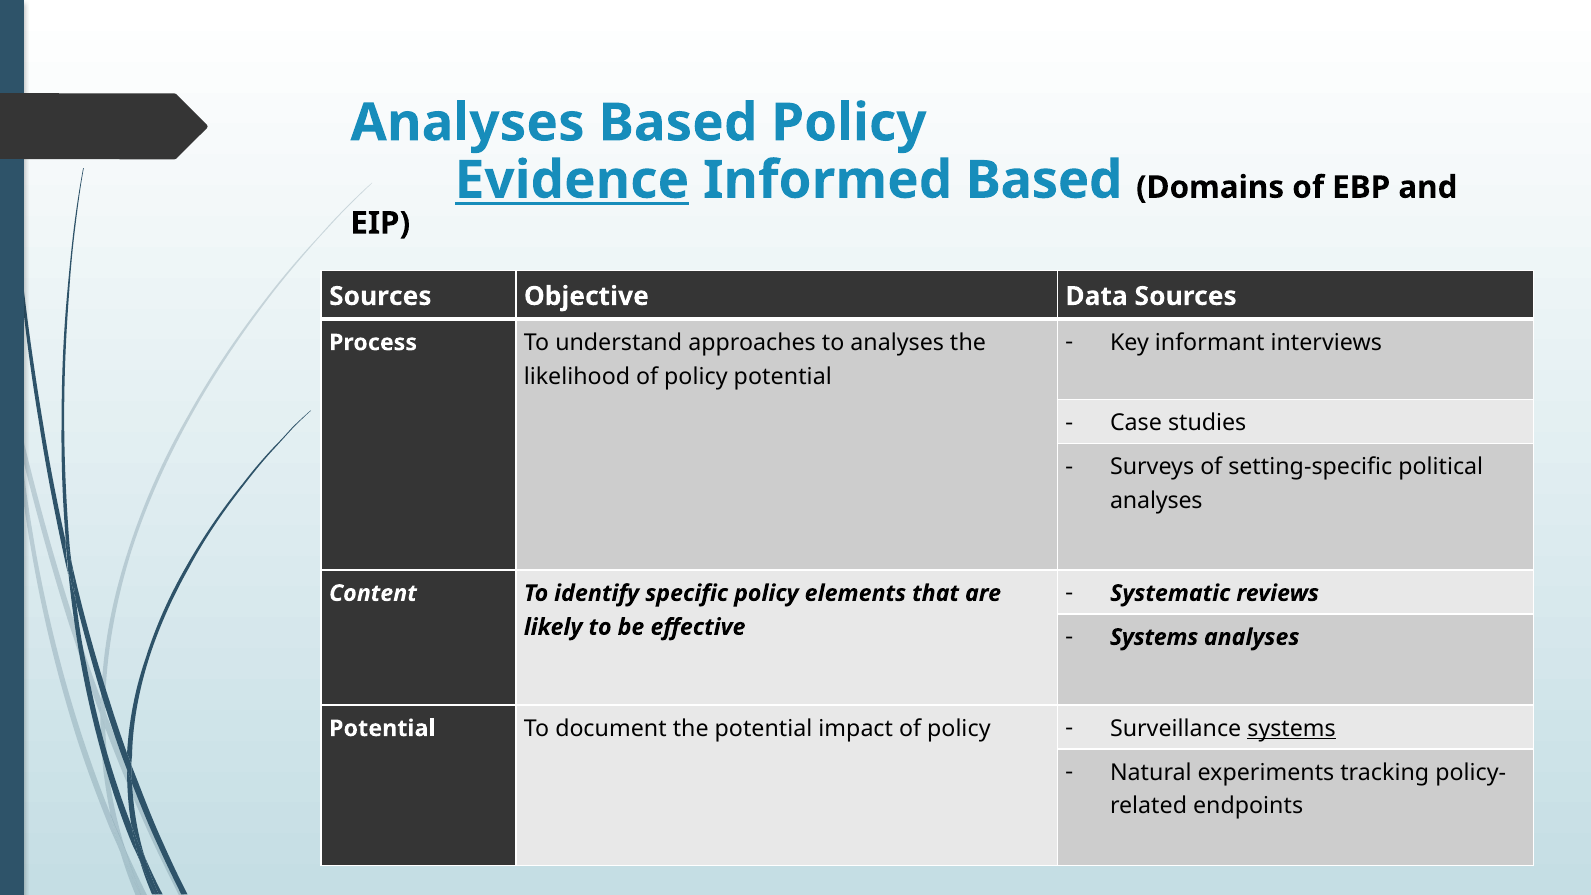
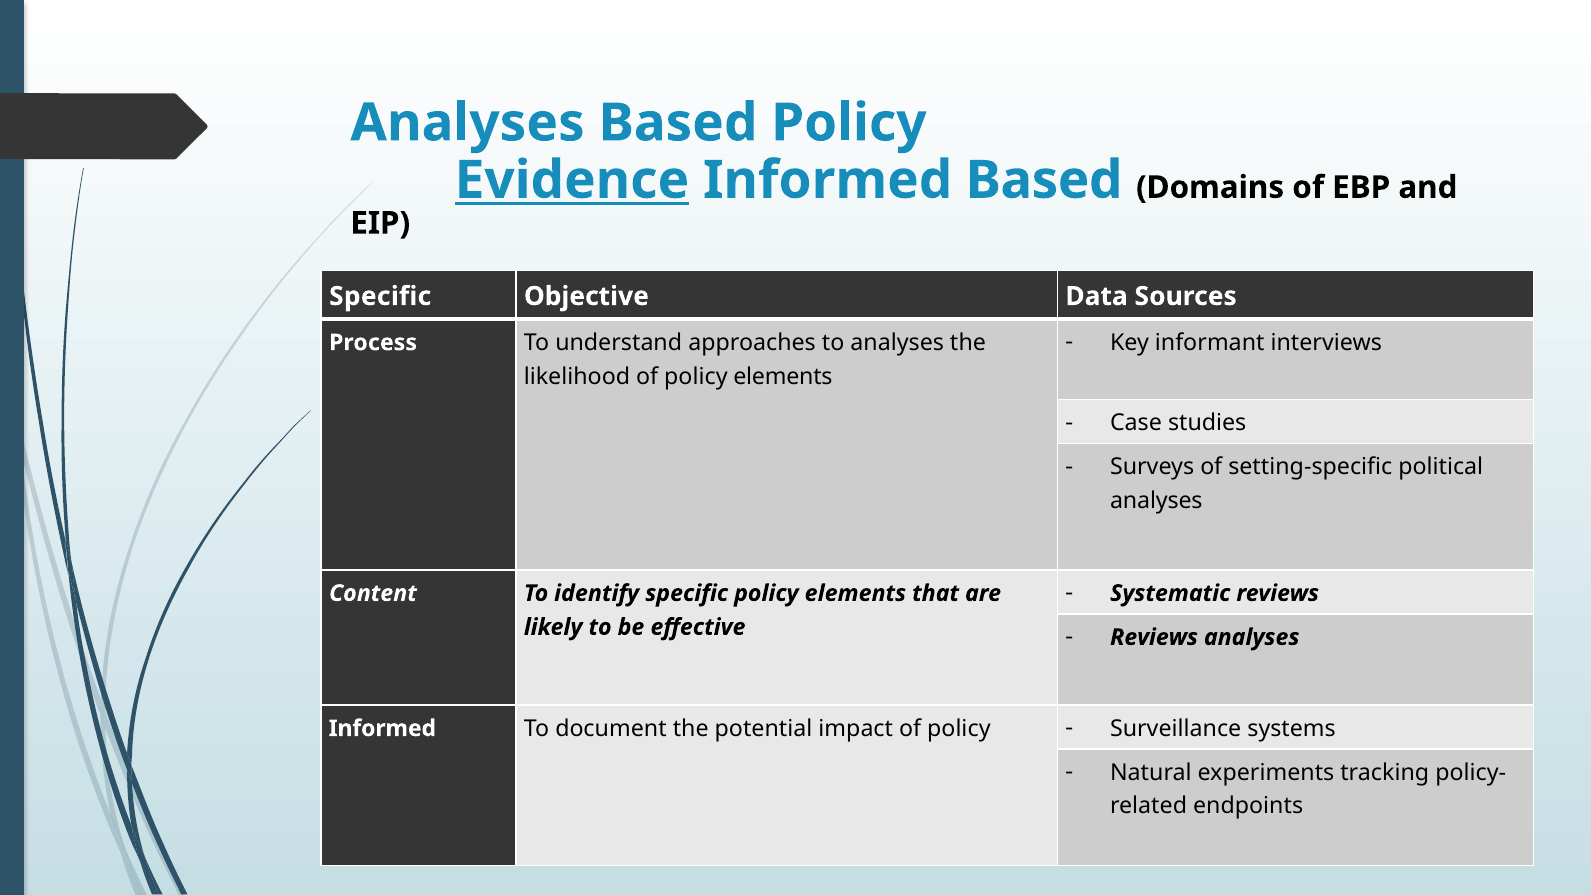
Sources: Sources -> Specific (380, 296)
of policy potential: potential -> elements (783, 376)
Systems: Systems -> Reviews (1154, 637)
Potential: Potential -> Informed (382, 728)
systems underline: present -> none (1292, 728)
